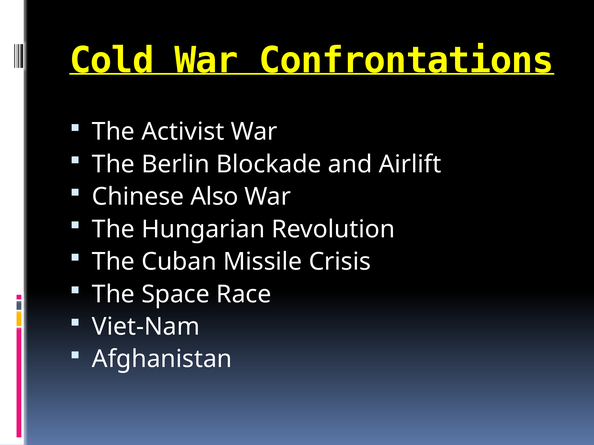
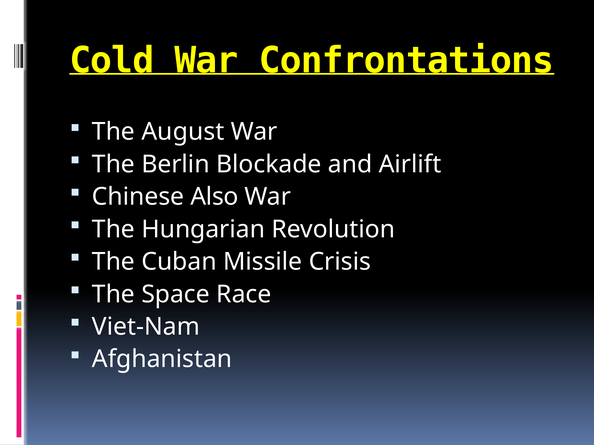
Activist: Activist -> August (183, 132)
